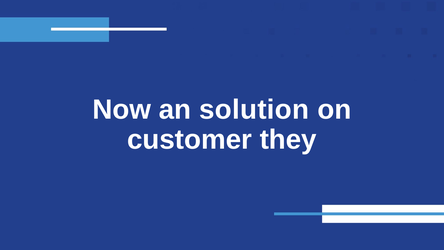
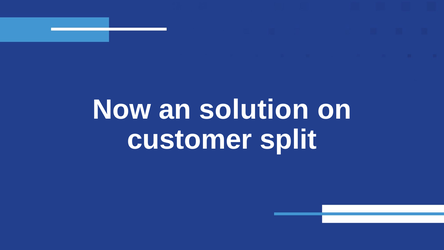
they: they -> split (288, 140)
